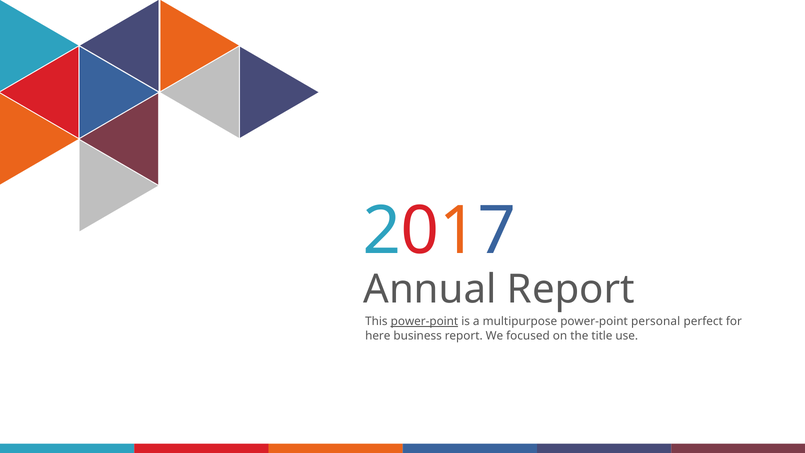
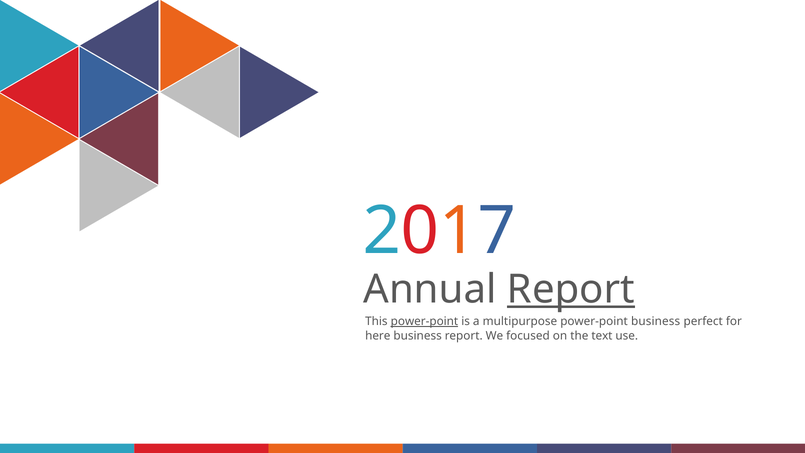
Report underline: none -> present (571, 289)
power-point personal: personal -> business (656, 321)
title: title -> text (602, 335)
